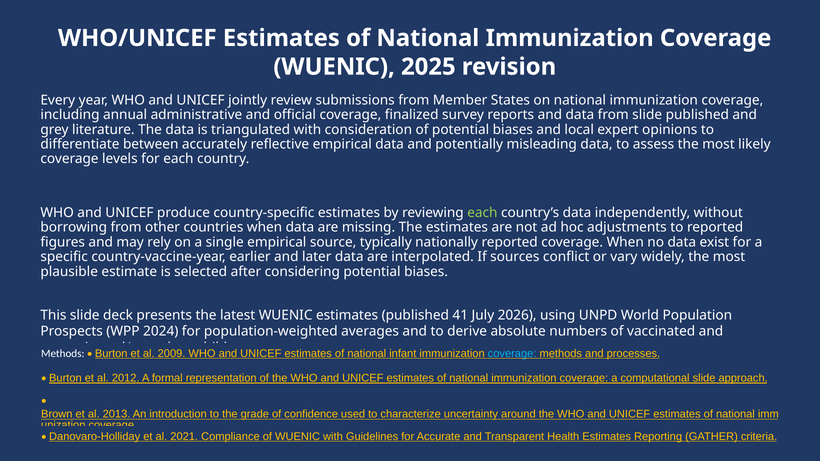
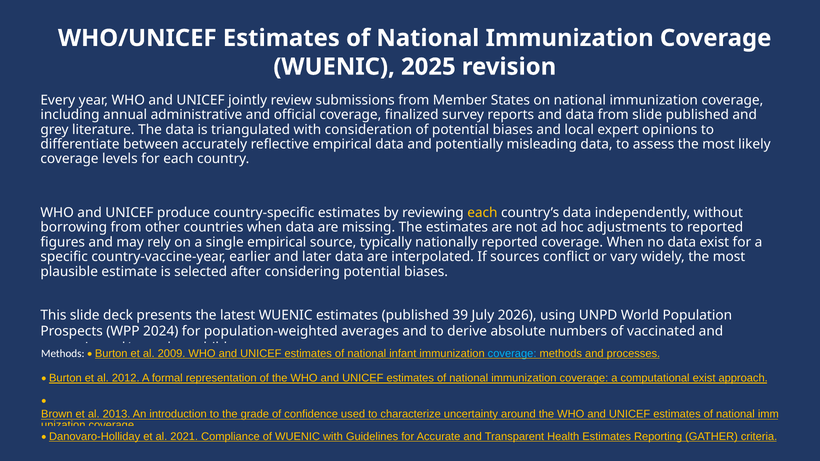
each colour: light green -> yellow (482, 213)
41: 41 -> 39 (460, 315)
computational slide: slide -> exist (704, 378)
